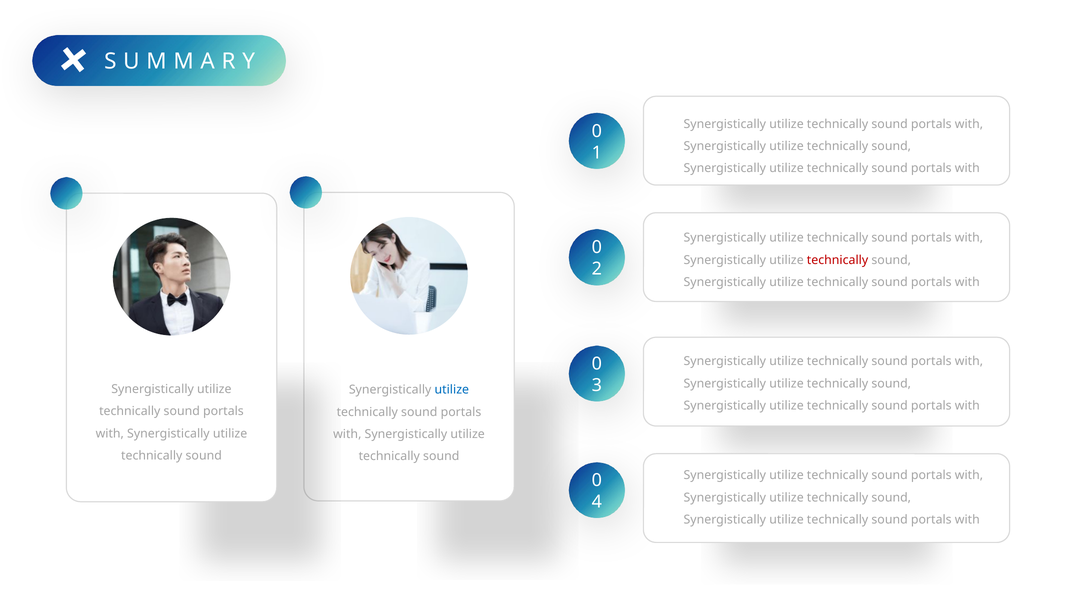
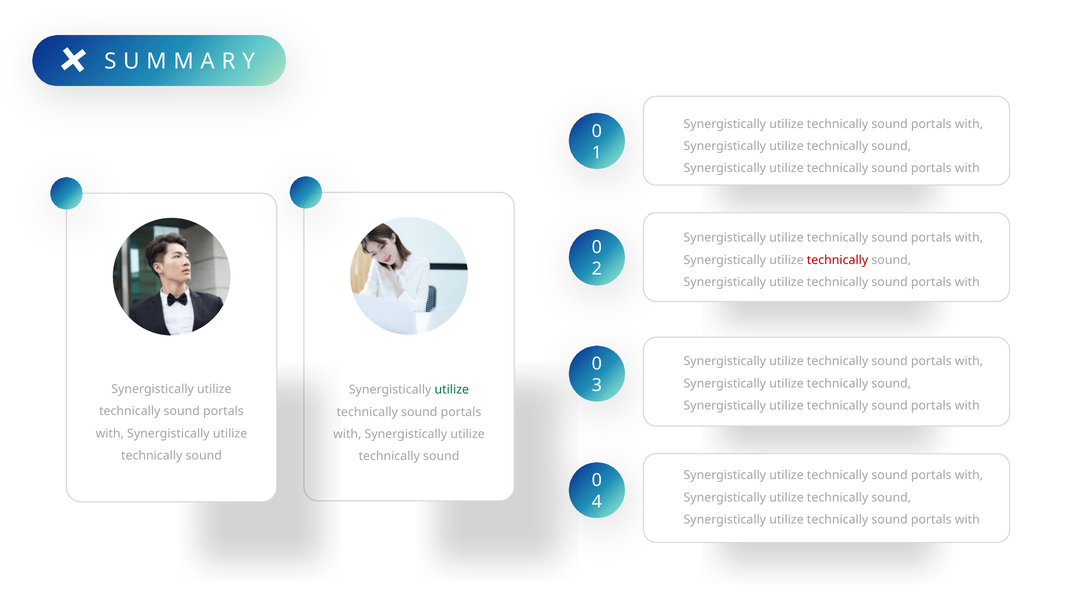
utilize colour: blue -> green (452, 390)
